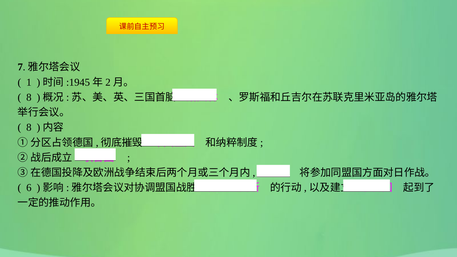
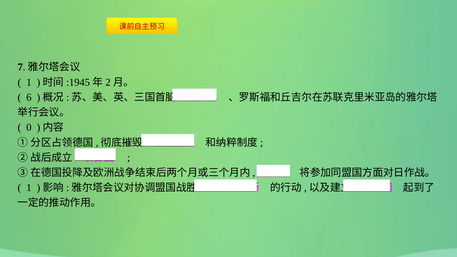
8: 8 -> 6 (29, 97)
8: 8 -> 0 (29, 128)
6: 6 -> 1 (29, 188)
